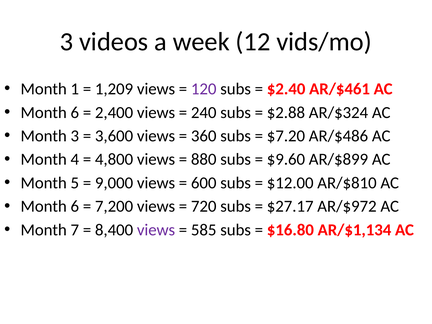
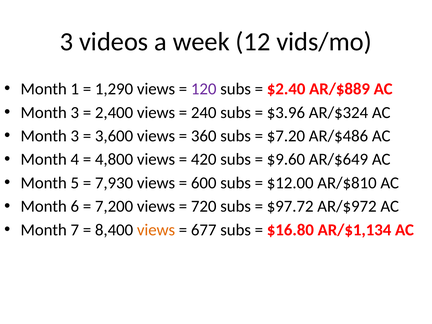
1,209: 1,209 -> 1,290 (114, 89)
AR/$461: AR/$461 -> AR/$889 (340, 89)
6: 6 -> 3 (75, 112)
$2.88: $2.88 -> $3.96 (286, 112)
880: 880 -> 420 (204, 159)
AR/$899: AR/$899 -> AR/$649 (338, 159)
9,000: 9,000 -> 7,930 (114, 183)
$27.17: $27.17 -> $97.72 (290, 206)
views colour: purple -> orange (156, 230)
585: 585 -> 677 (204, 230)
